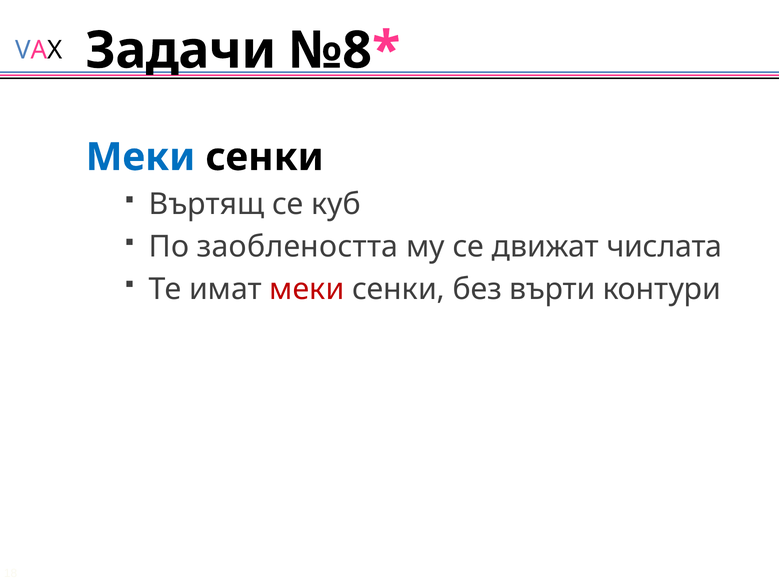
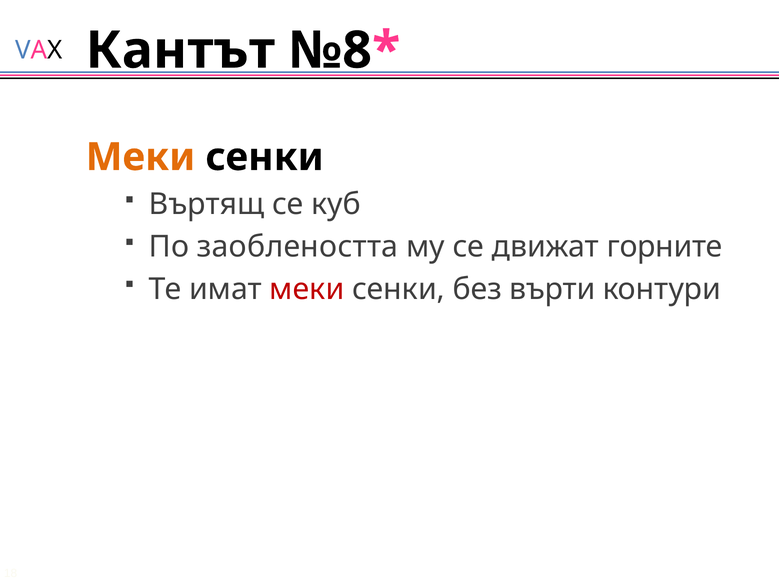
Задачи: Задачи -> Кантът (180, 51)
Меки colour: blue -> orange (140, 157)
числата: числата -> горните (665, 247)
